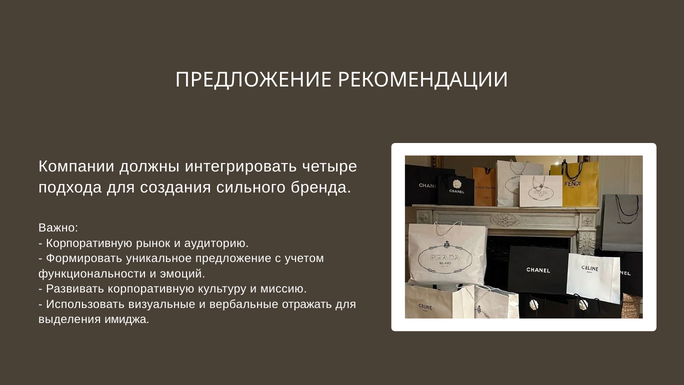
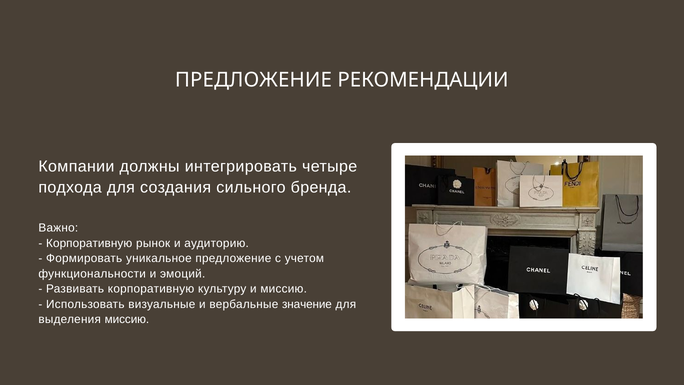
отражать: отражать -> значение (307, 304)
выделения имиджа: имиджа -> миссию (127, 319)
